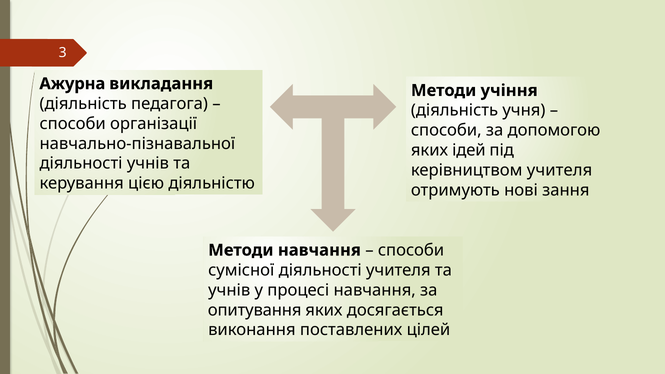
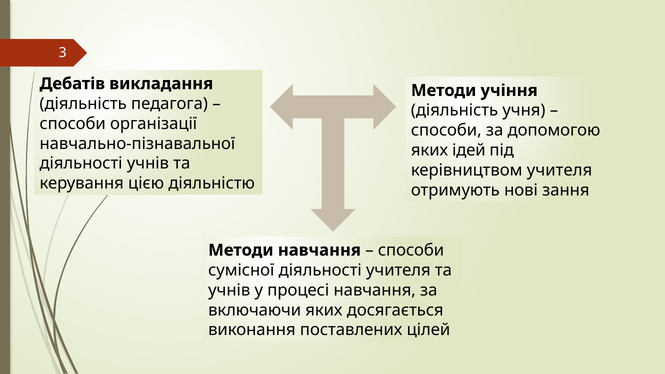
Ажурна: Ажурна -> Дебатів (72, 84)
опитування: опитування -> включаючи (255, 310)
